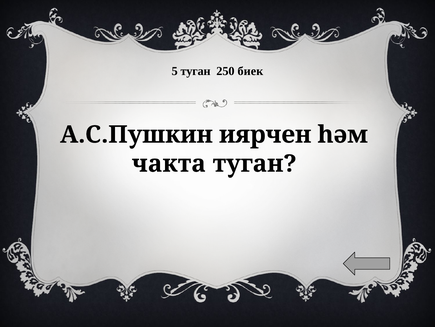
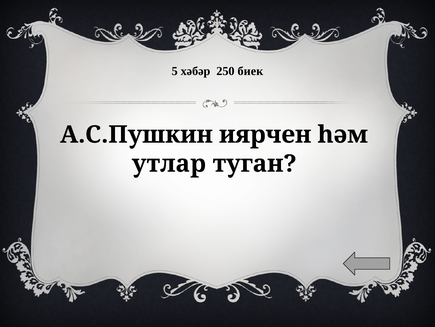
5 туган: туган -> хәбәр (195, 71)
чакта: чакта -> утлар (169, 163)
